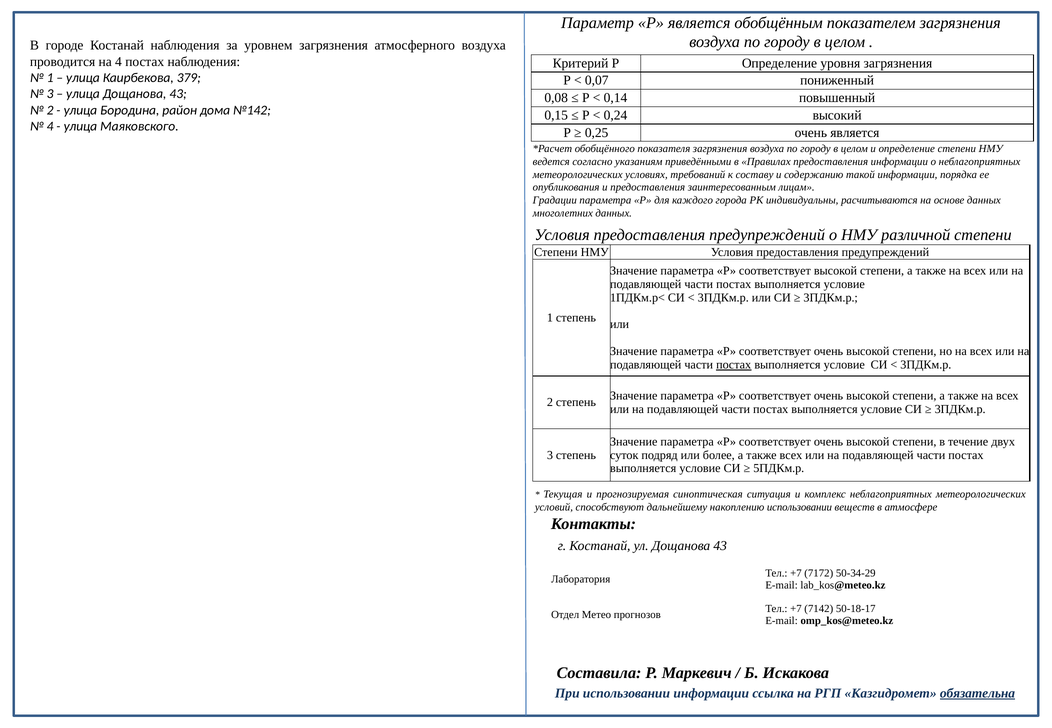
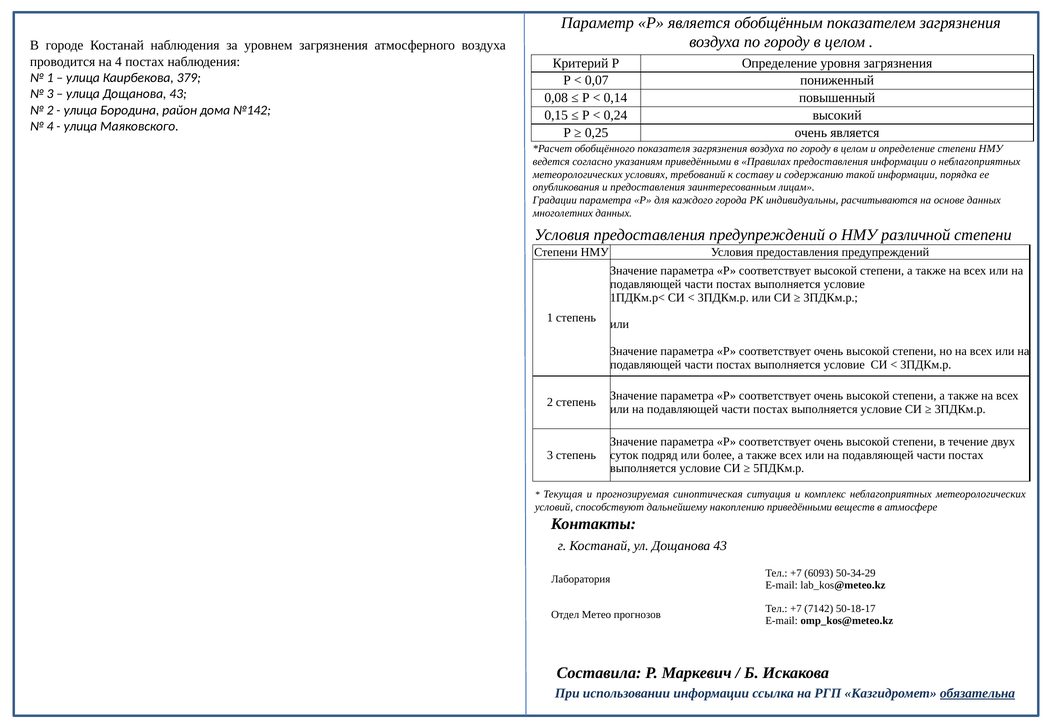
постах underline: present -> none (734, 365)
накоплению использовании: использовании -> приведёнными (799, 508)
7172: 7172 -> 6093 (819, 573)
